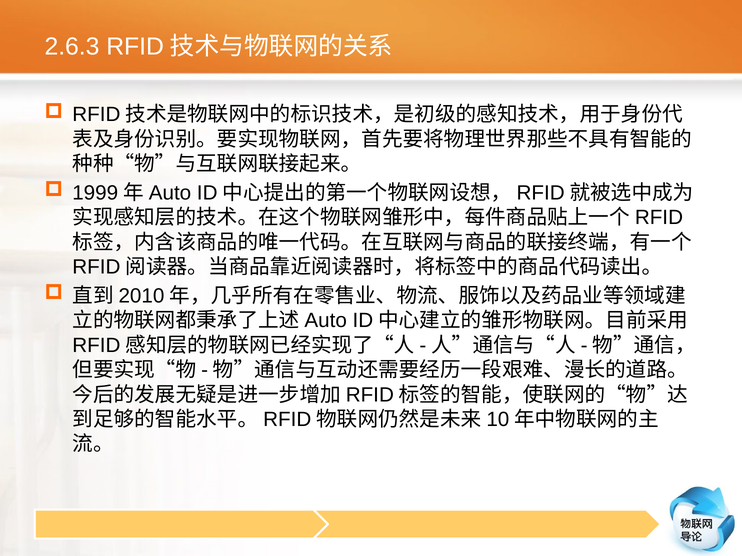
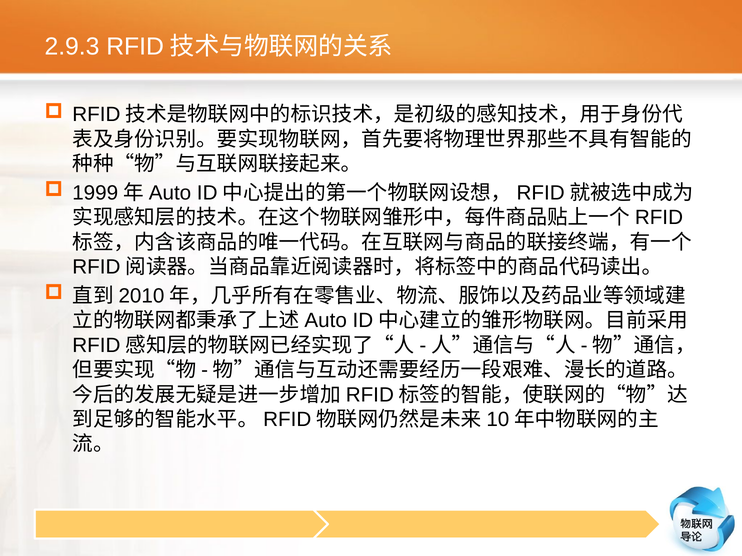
2.6.3: 2.6.3 -> 2.9.3 (72, 47)
